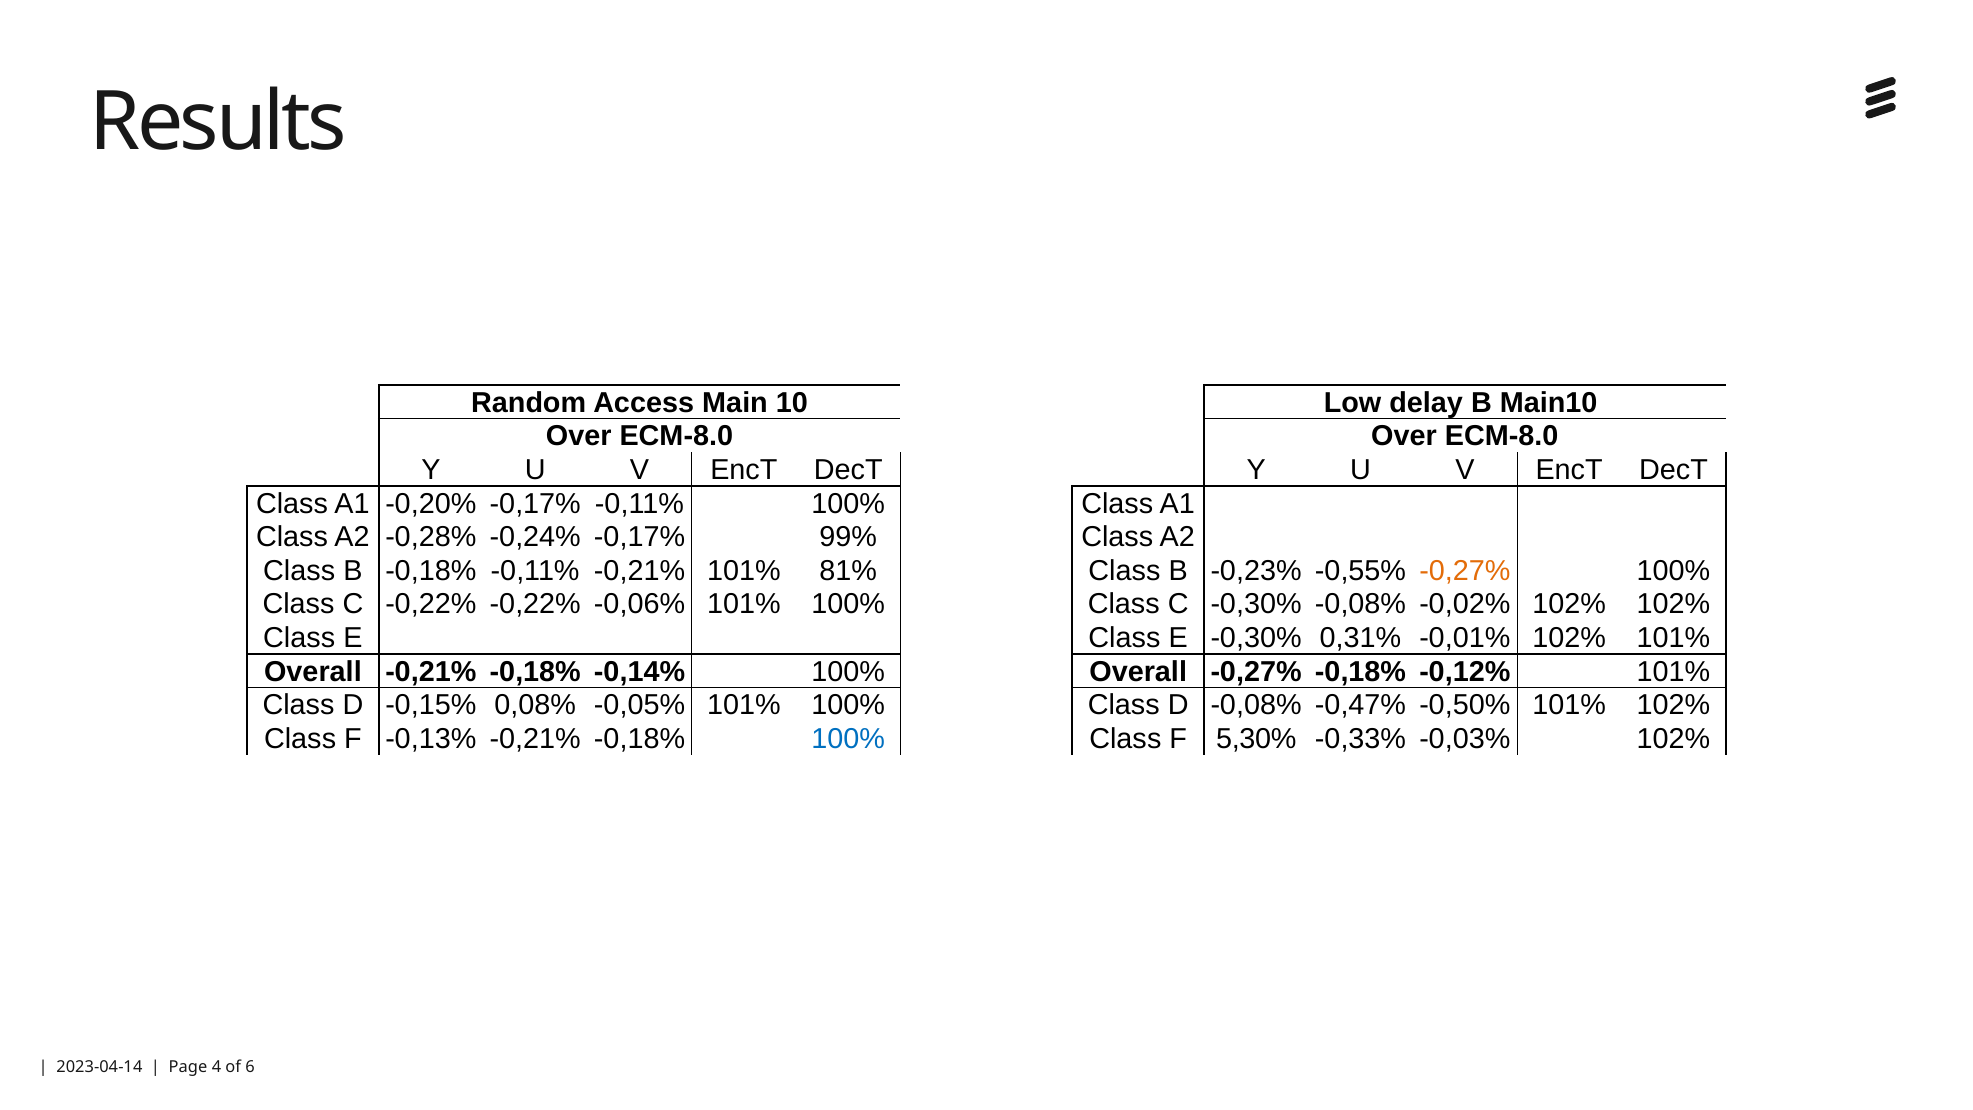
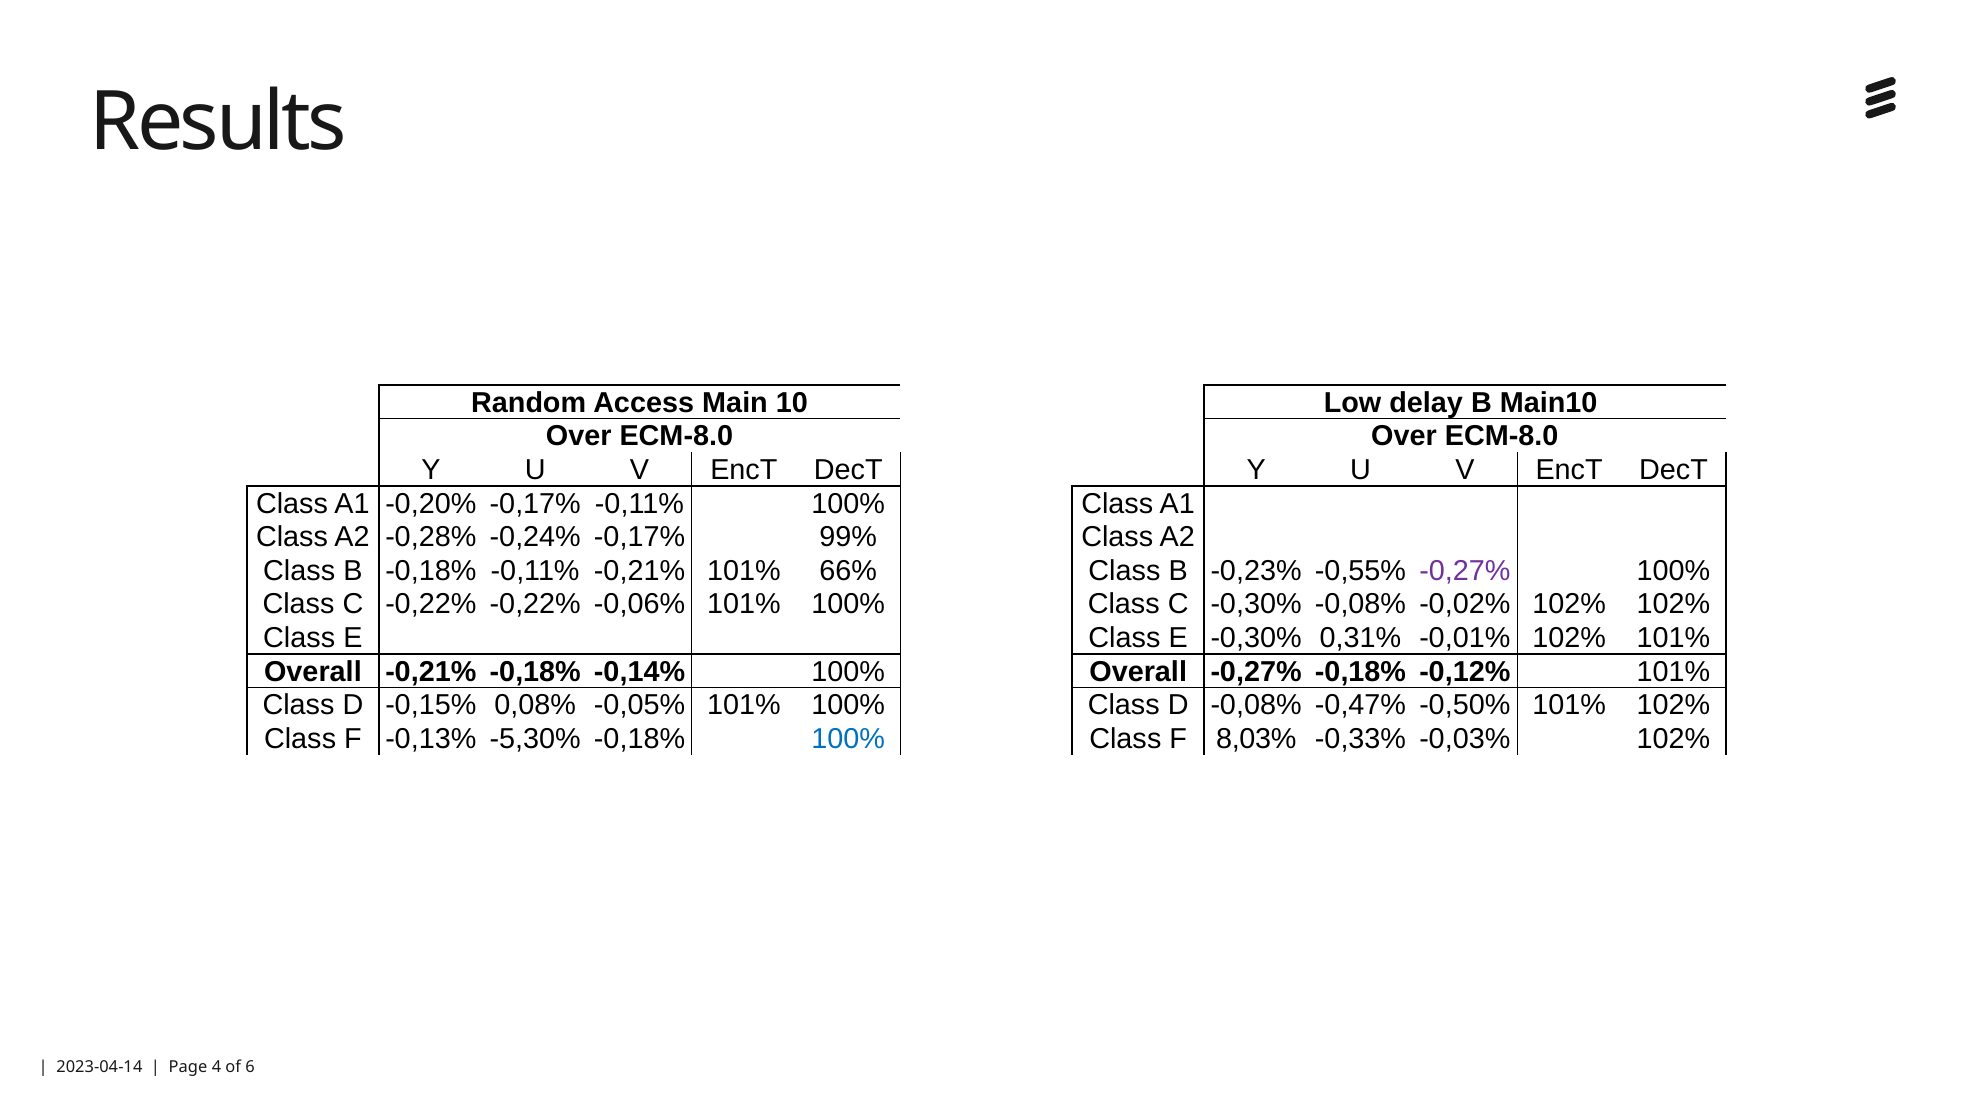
81%: 81% -> 66% (848, 571)
-0,27% colour: orange -> purple (1465, 571)
-0,13% -0,21%: -0,21% -> -5,30% (535, 739)
5,30%: 5,30% -> 8,03% (1256, 739)
